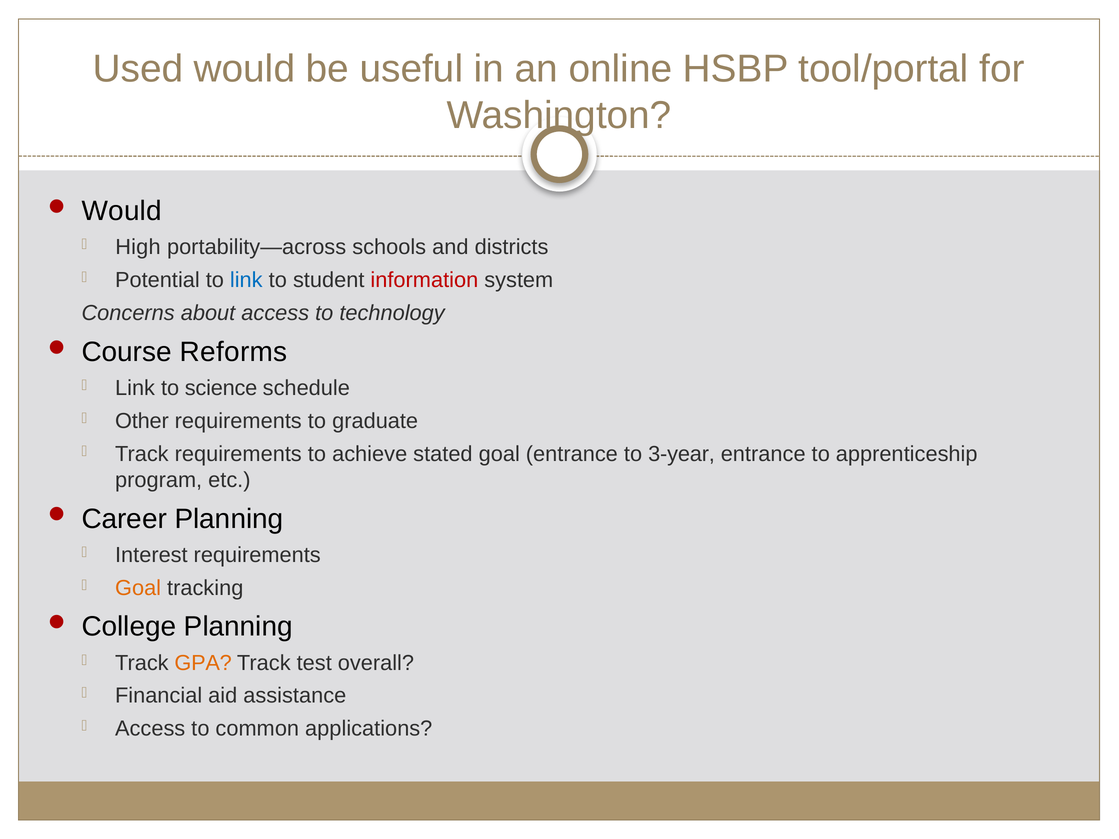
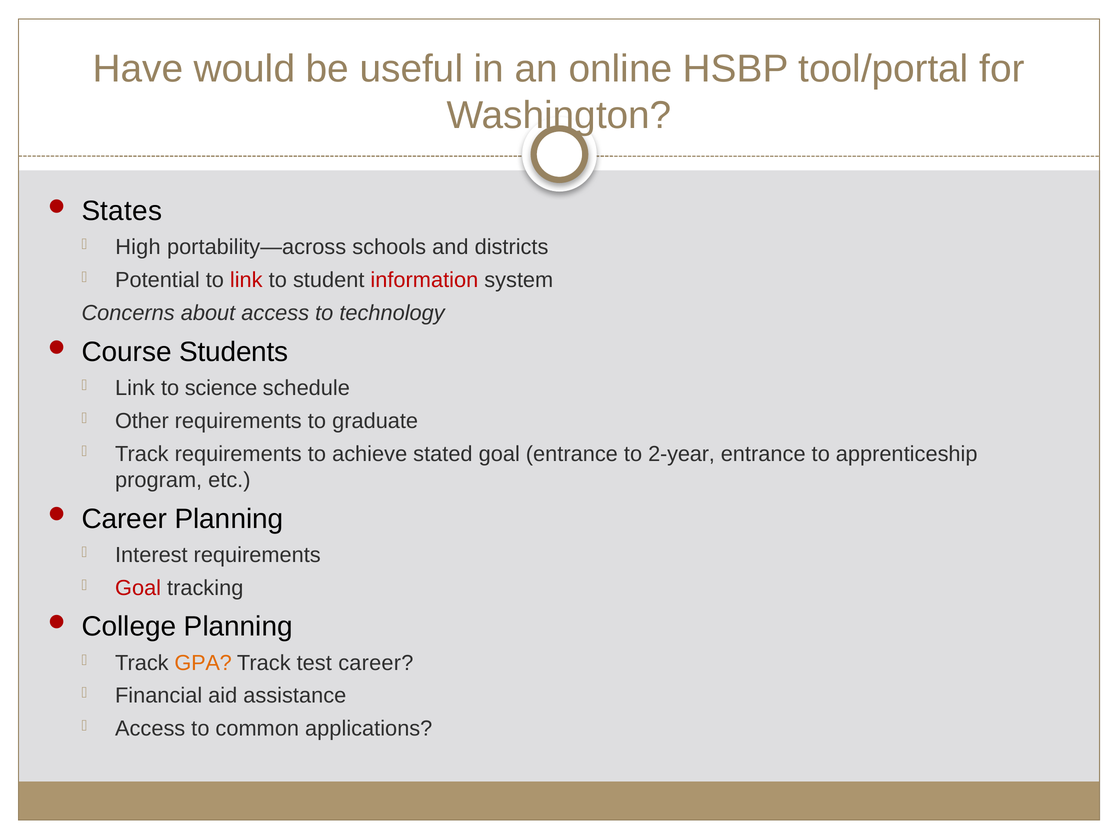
Used: Used -> Have (138, 69)
Would: Would -> States (122, 211)
link colour: blue -> red (246, 280)
Reforms: Reforms -> Students (234, 352)
3-year: 3-year -> 2-year (682, 454)
Goal colour: orange -> red (138, 588)
test overall: overall -> career (376, 663)
